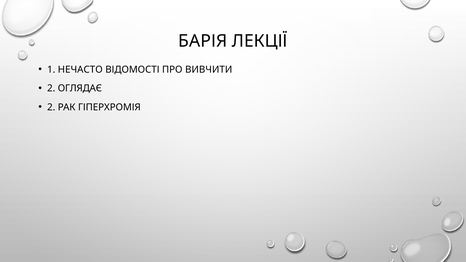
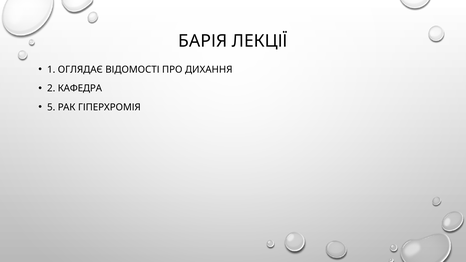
НЕЧАСТО: НЕЧАСТО -> ОГЛЯДАЄ (80, 70)
ВИВЧИТИ: ВИВЧИТИ -> ДИХАННЯ (209, 70)
ОГЛЯДАЄ: ОГЛЯДАЄ -> КАФЕДРА (80, 88)
2: 2 -> 5 (51, 107)
